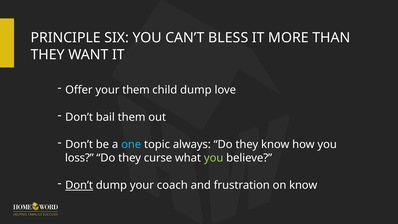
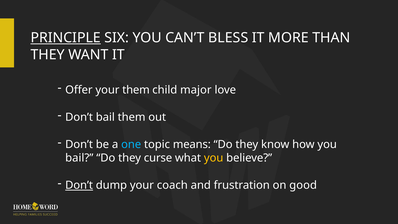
PRINCIPLE underline: none -> present (66, 38)
child dump: dump -> major (196, 90)
always: always -> means (192, 144)
loss: loss -> bail (79, 158)
you colour: light green -> yellow (214, 158)
on know: know -> good (303, 185)
